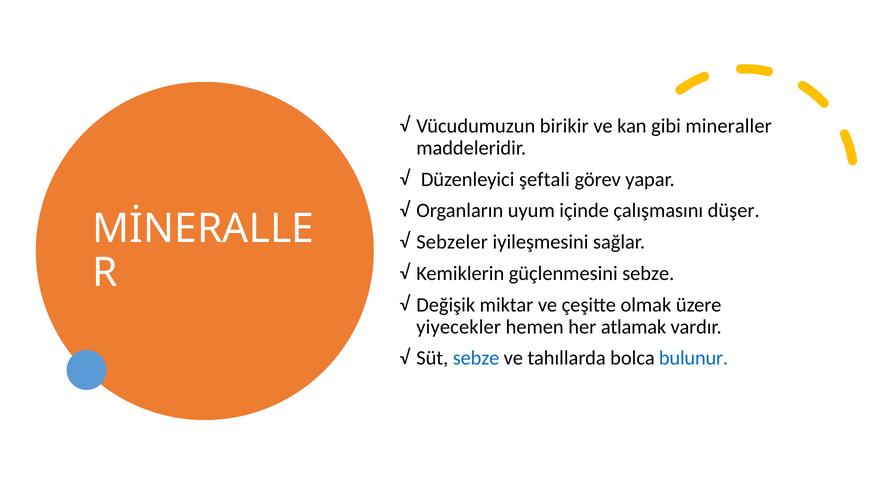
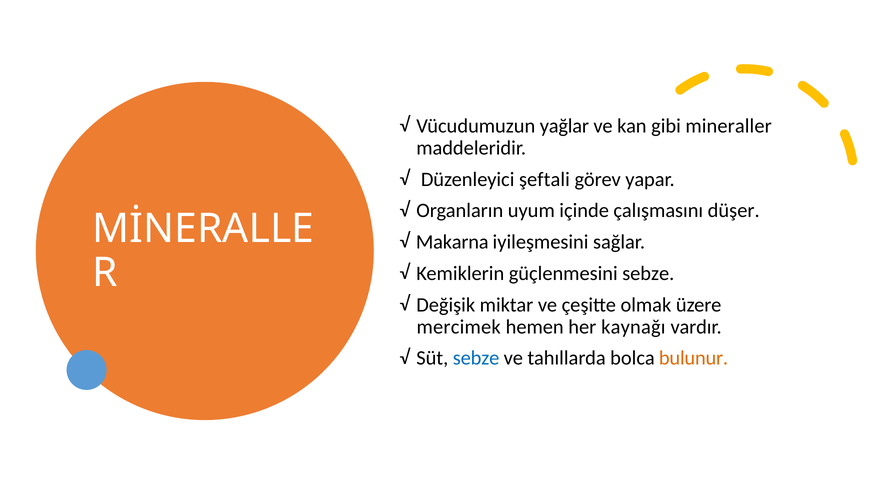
birikir: birikir -> yağlar (564, 126)
Sebzeler: Sebzeler -> Makarna (452, 242)
yiyecekler: yiyecekler -> mercimek (459, 327)
atlamak: atlamak -> kaynağı (633, 327)
bulunur colour: blue -> orange (694, 358)
